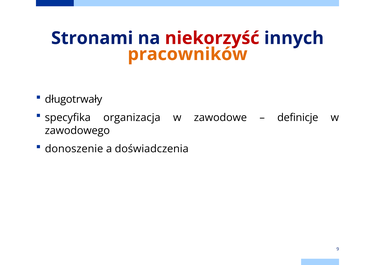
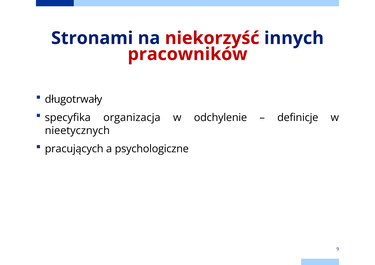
pracowników colour: orange -> red (188, 54)
zawodowe: zawodowe -> odchylenie (220, 118)
zawodowego: zawodowego -> nieetycznych (77, 131)
donoszenie: donoszenie -> pracujących (74, 149)
doświadczenia: doświadczenia -> psychologiczne (152, 149)
